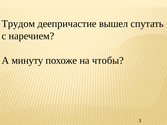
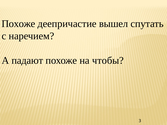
Трудом: Трудом -> Похоже (18, 24)
минуту: минуту -> падают (27, 61)
